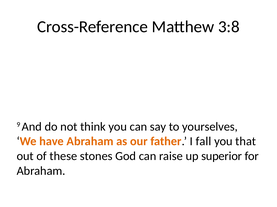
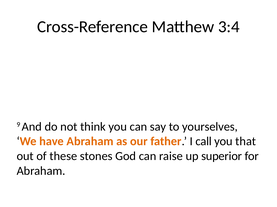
3:8: 3:8 -> 3:4 (229, 27)
fall: fall -> call (204, 142)
